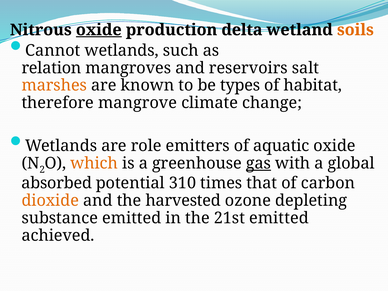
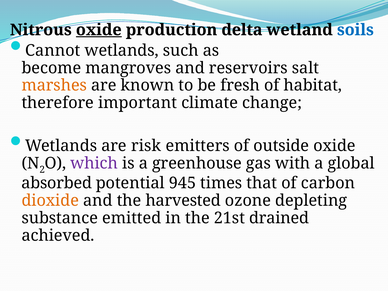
soils colour: orange -> blue (355, 30)
relation: relation -> become (51, 68)
types: types -> fresh (240, 85)
mangrove: mangrove -> important (138, 103)
role: role -> risk (146, 146)
aquatic: aquatic -> outside (281, 146)
which colour: orange -> purple (94, 163)
gas underline: present -> none (258, 163)
310: 310 -> 945 (183, 183)
21st emitted: emitted -> drained (279, 218)
